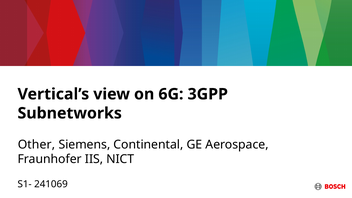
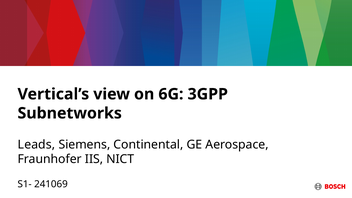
Other: Other -> Leads (36, 145)
